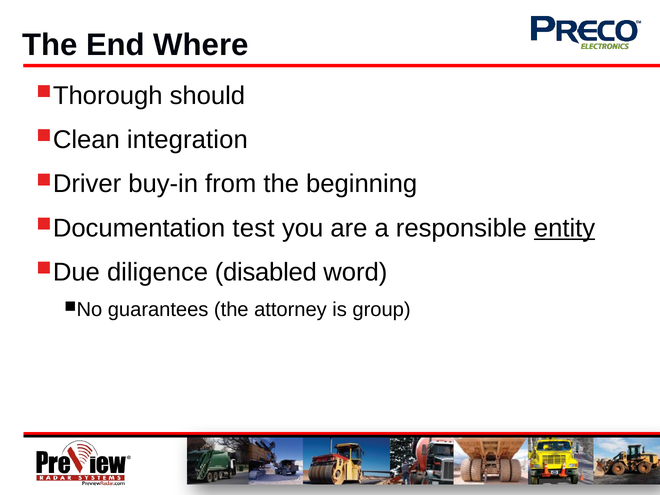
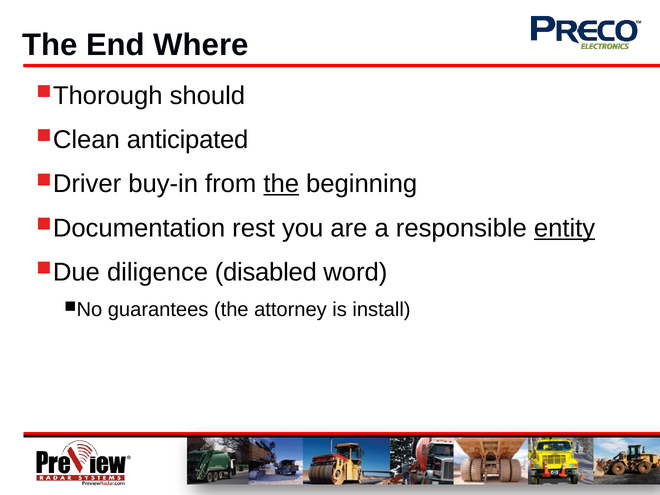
integration: integration -> anticipated (188, 140)
the underline: none -> present (281, 184)
test: test -> rest (254, 228)
group: group -> install (382, 310)
